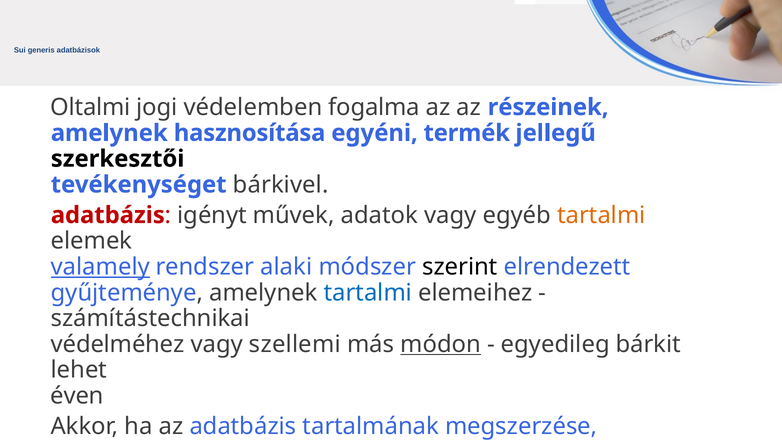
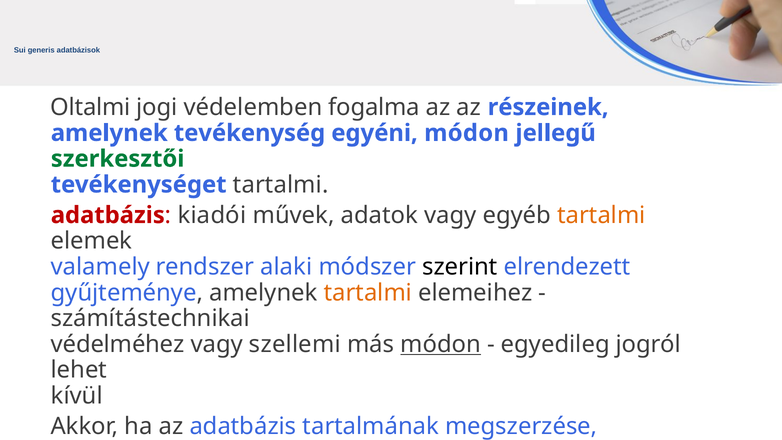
hasznosítása: hasznosítása -> tevékenység (250, 133)
egyéni termék: termék -> módon (467, 133)
szerkesztői colour: black -> green (118, 159)
tevékenységet bárkivel: bárkivel -> tartalmi (281, 185)
igényt: igényt -> kiadói (212, 215)
valamely underline: present -> none (100, 267)
tartalmi colour: blue -> orange (368, 293)
bárkit: bárkit -> jogról (648, 344)
éven: éven -> kívül (77, 396)
